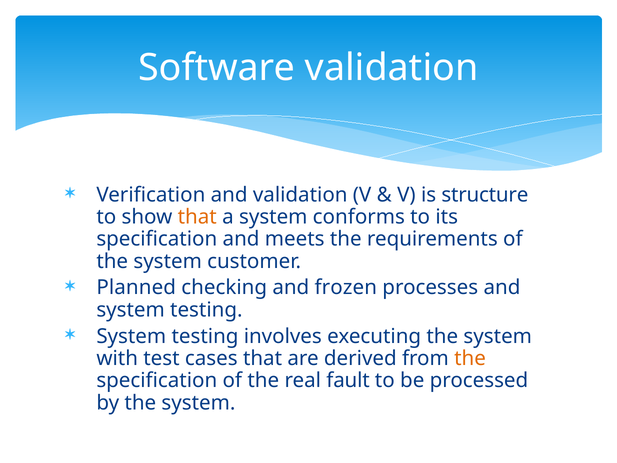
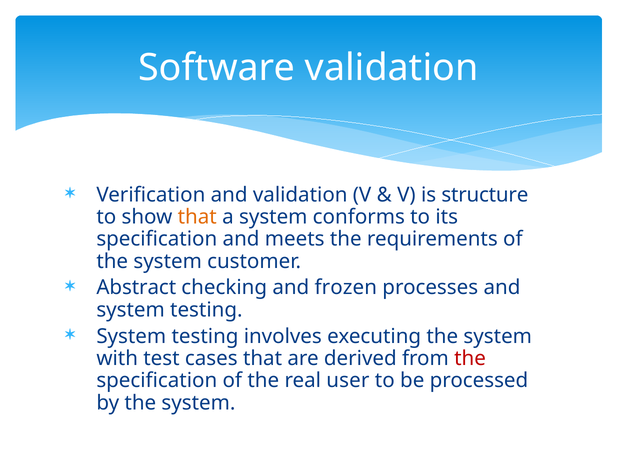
Planned: Planned -> Abstract (136, 288)
the colour: orange -> red (470, 358)
fault: fault -> user (348, 380)
